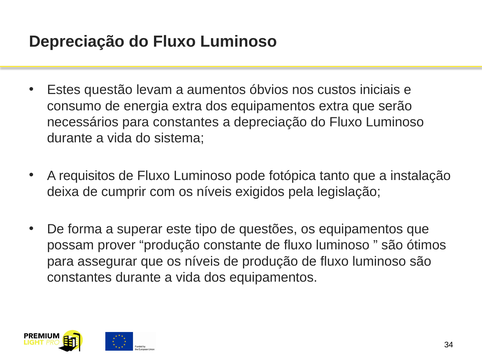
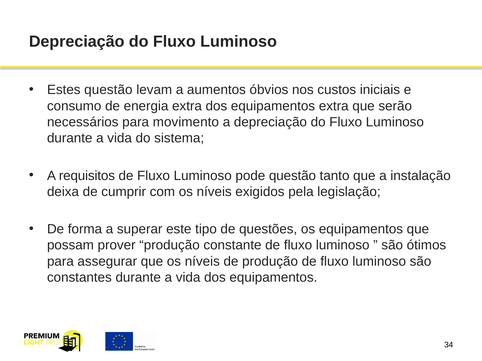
para constantes: constantes -> movimento (186, 122)
pode fotópica: fotópica -> questão (292, 176)
